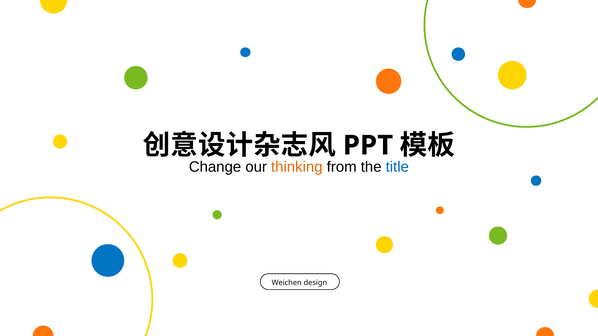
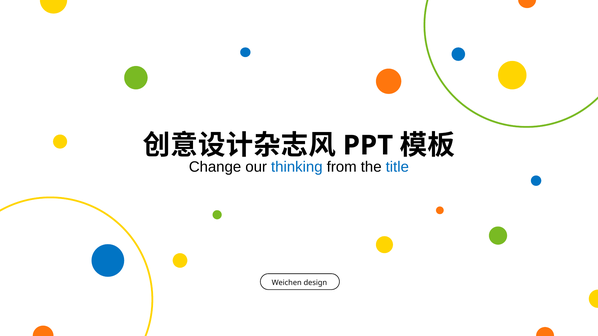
thinking colour: orange -> blue (297, 167)
